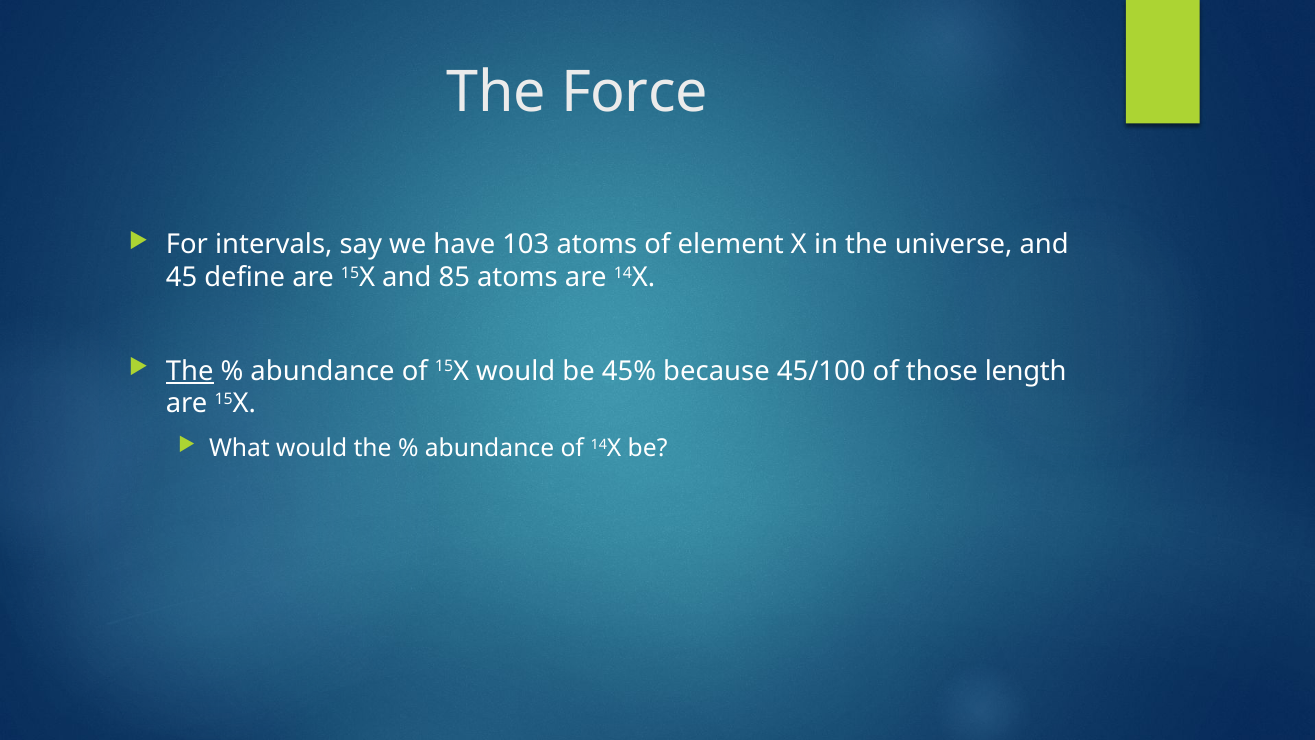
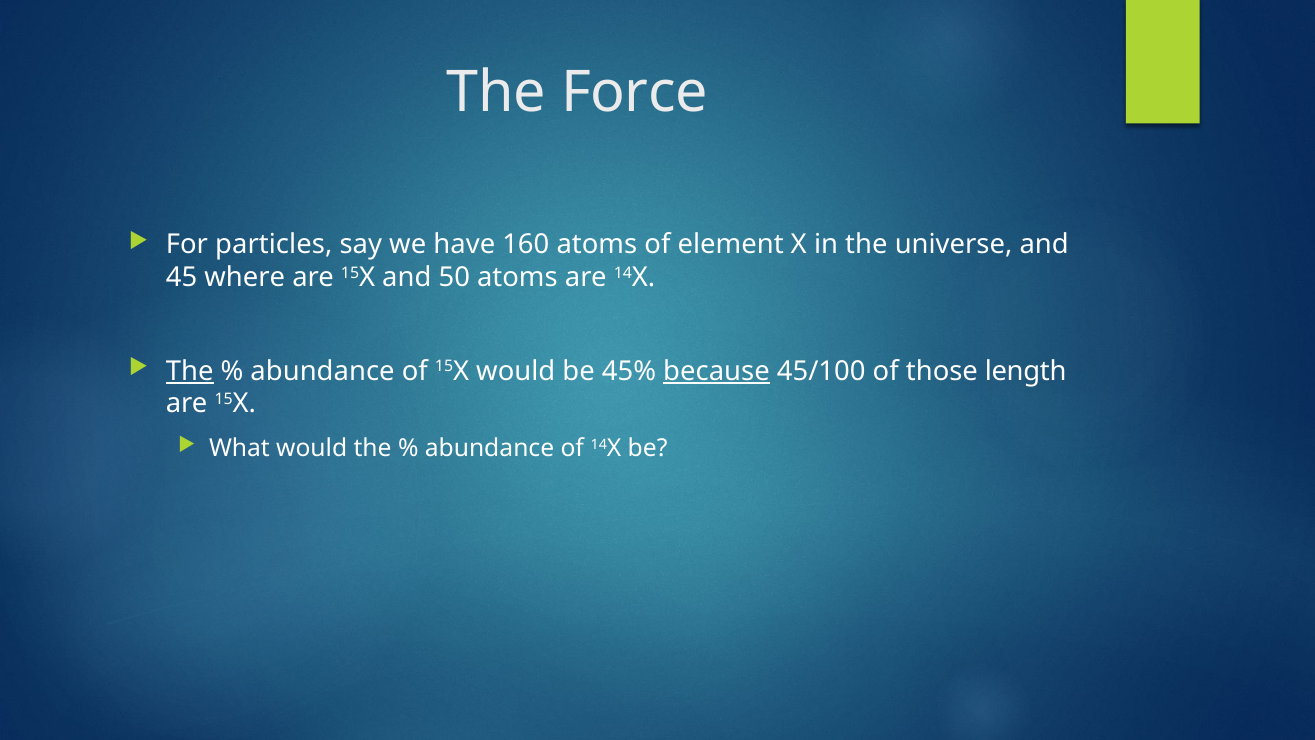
intervals: intervals -> particles (274, 245)
103: 103 -> 160 (526, 245)
define: define -> where (245, 278)
85: 85 -> 50 (454, 278)
because underline: none -> present (716, 371)
